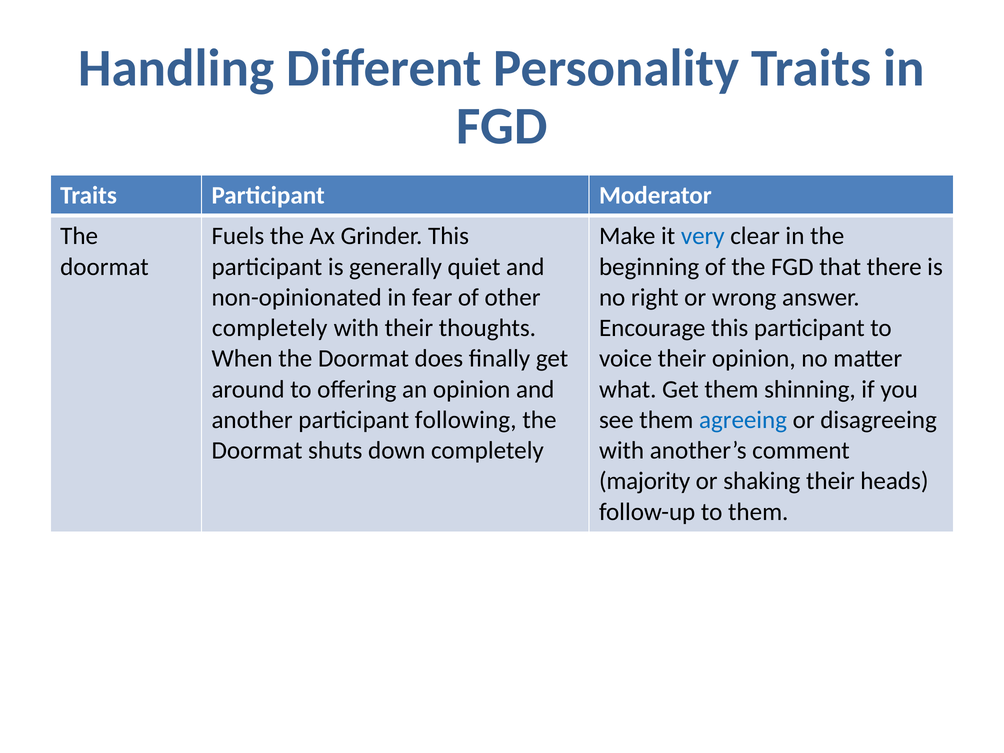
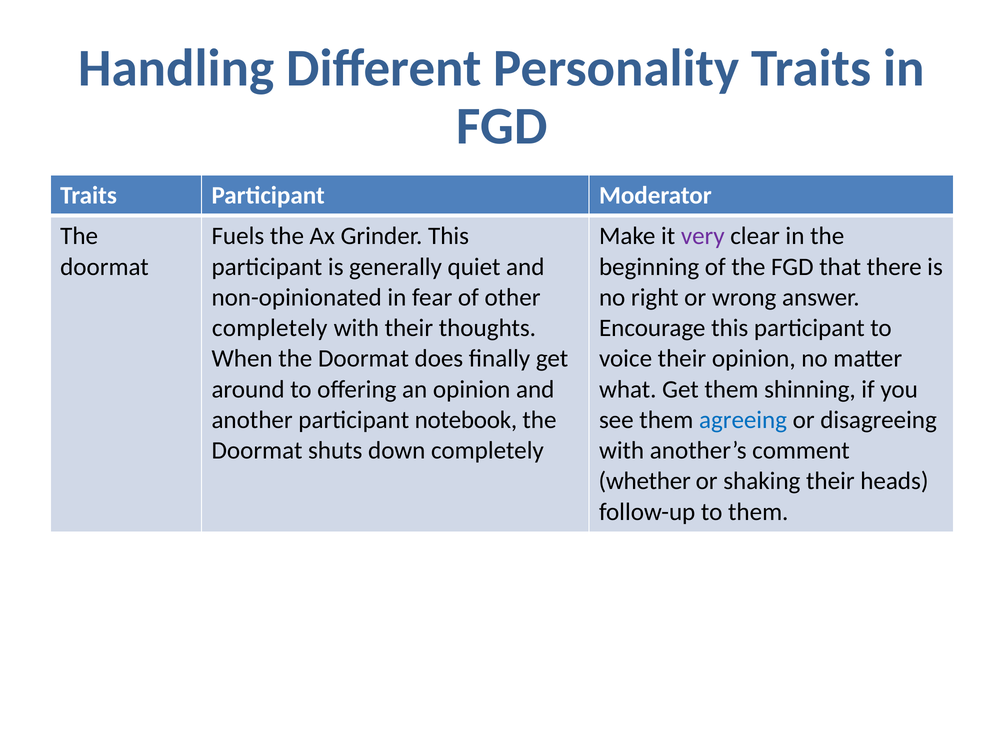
very colour: blue -> purple (703, 236)
following: following -> notebook (466, 420)
majority: majority -> whether (645, 481)
